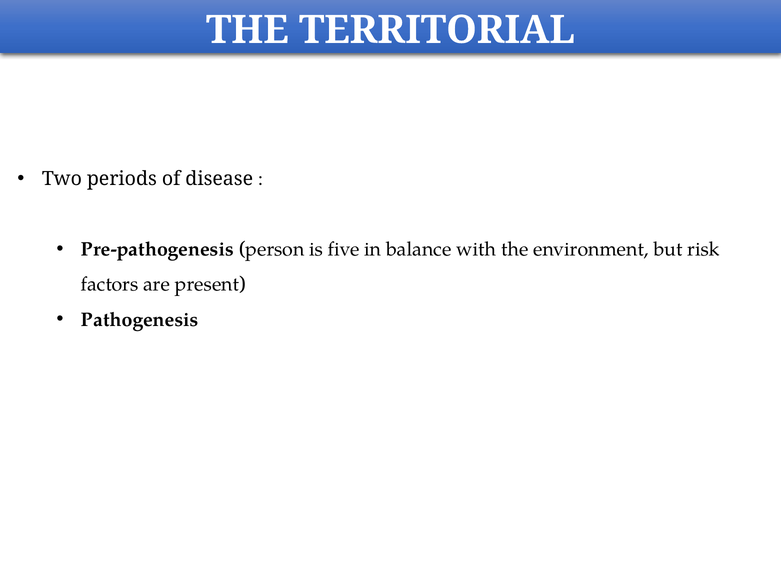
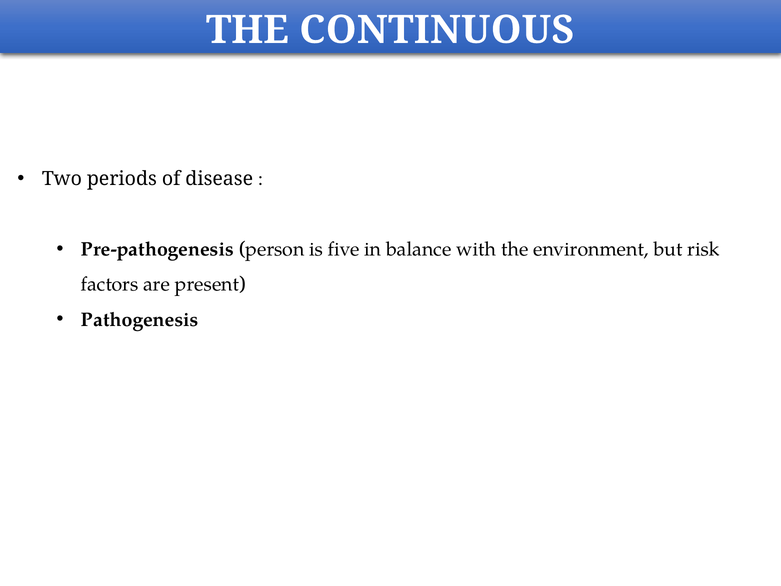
TERRITORIAL: TERRITORIAL -> CONTINUOUS (437, 30)
